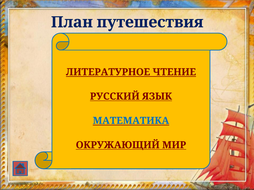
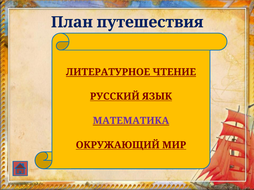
МАТЕМАТИКА colour: blue -> purple (131, 121)
